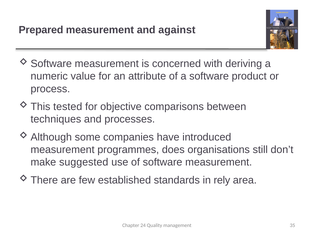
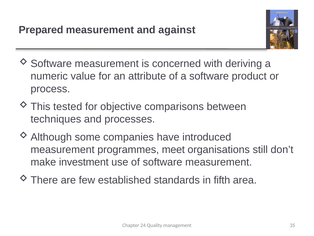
does: does -> meet (173, 149)
suggested: suggested -> investment (84, 162)
rely: rely -> fifth (222, 180)
